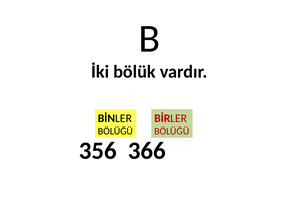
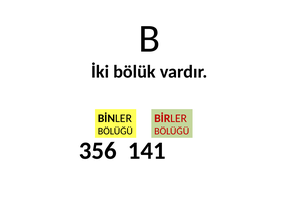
366: 366 -> 141 (147, 151)
